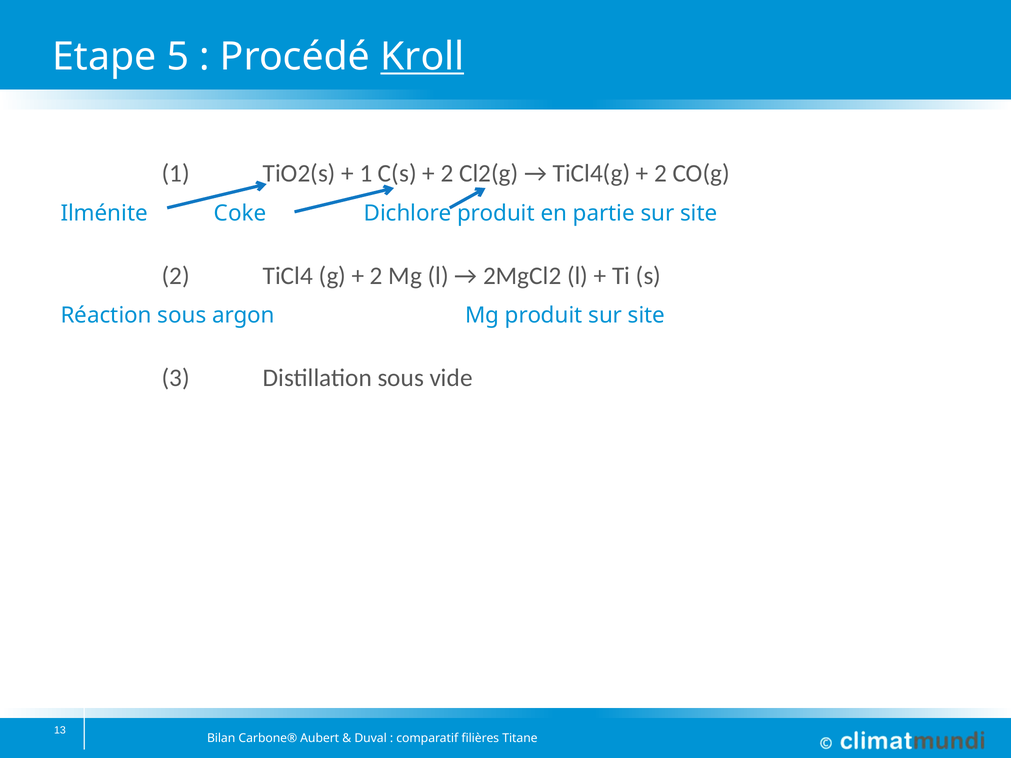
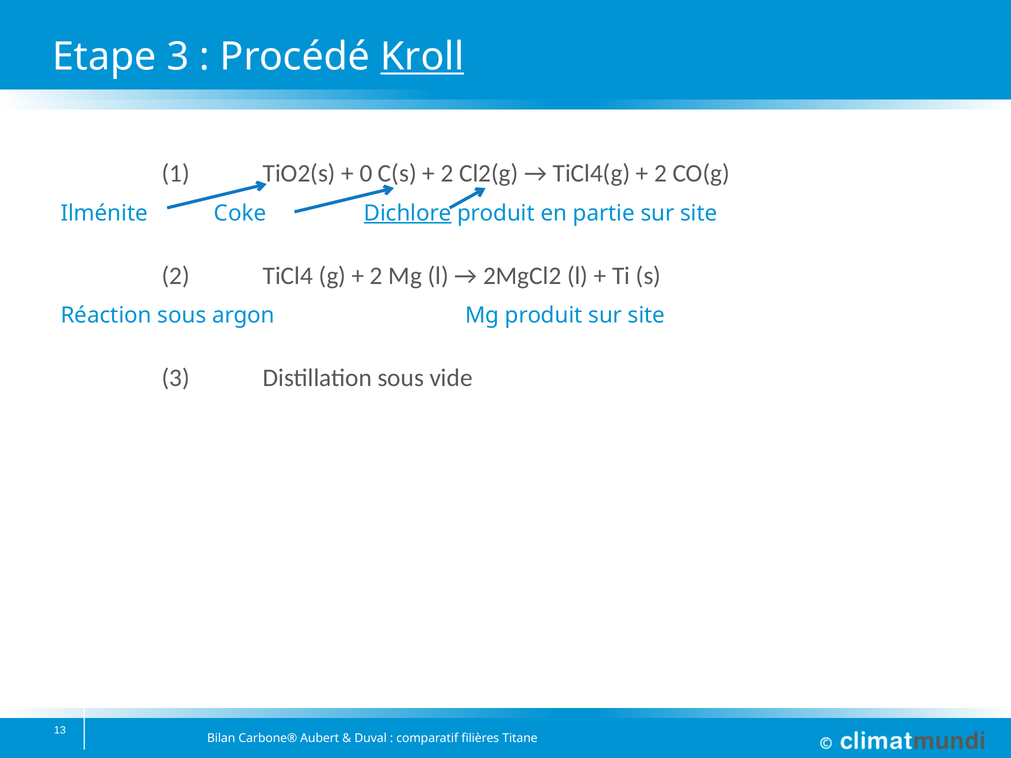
Etape 5: 5 -> 3 (178, 57)
1: 1 -> 0 (366, 174)
Dichlore underline: none -> present (408, 213)
